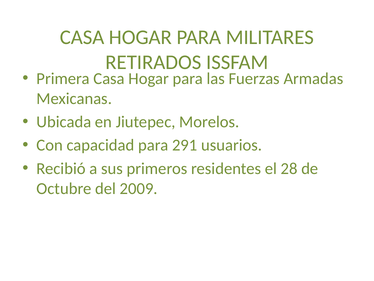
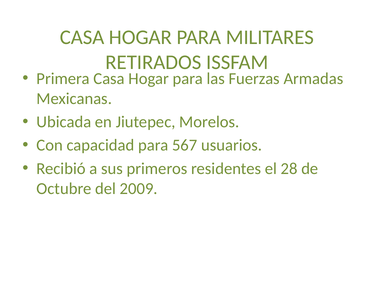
291: 291 -> 567 (185, 145)
